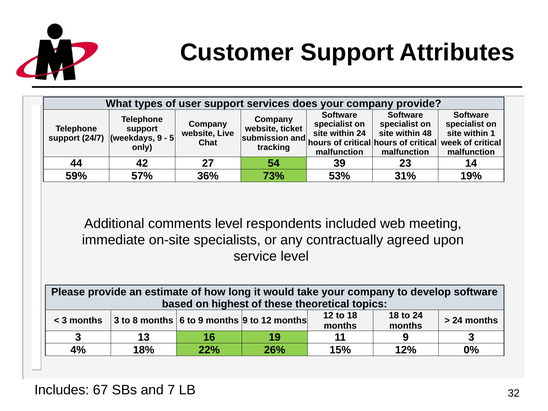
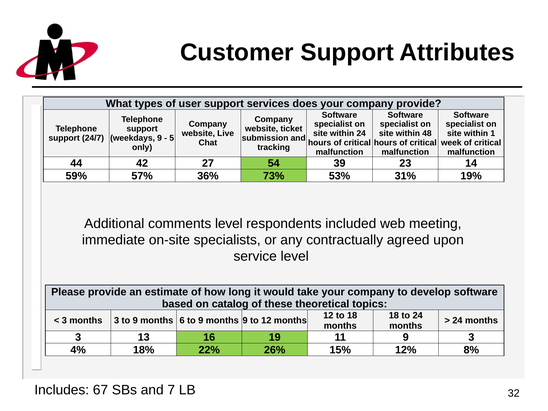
highest: highest -> catalog (230, 304)
3 to 8: 8 -> 9 (135, 321)
0%: 0% -> 8% (471, 350)
